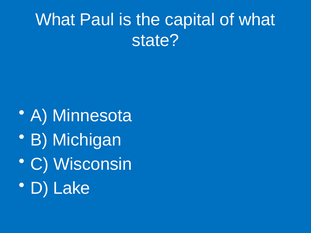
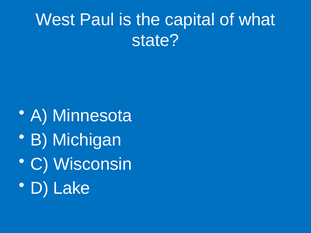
What: What -> West (55, 20)
